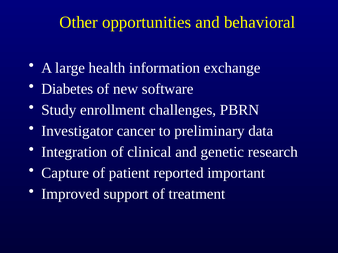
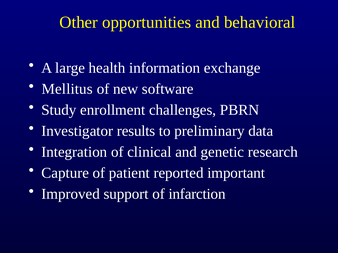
Diabetes: Diabetes -> Mellitus (67, 89)
cancer: cancer -> results (136, 131)
treatment: treatment -> infarction (197, 194)
